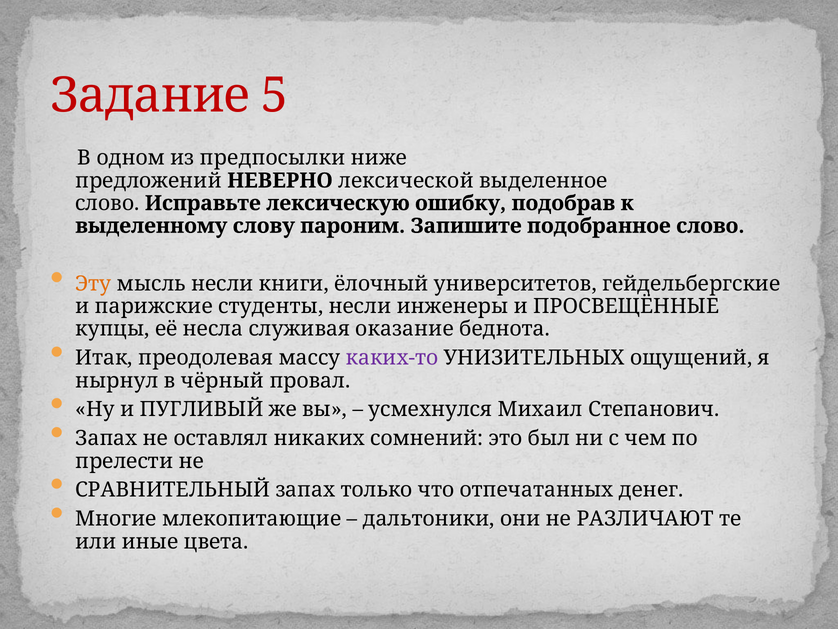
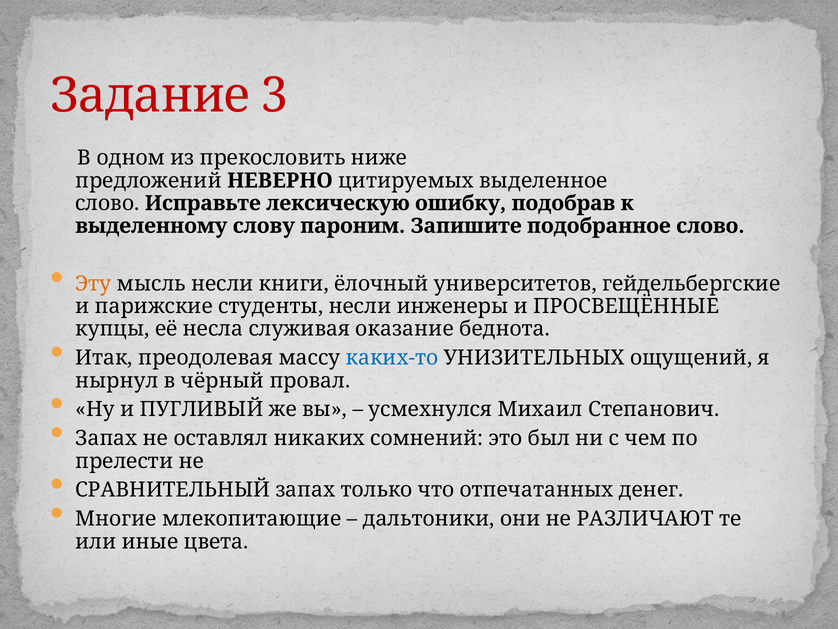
5: 5 -> 3 (274, 96)
предпосылки: предпосылки -> прекословить (273, 158)
лексической: лексической -> цитируемых (406, 180)
каких-то colour: purple -> blue (392, 358)
